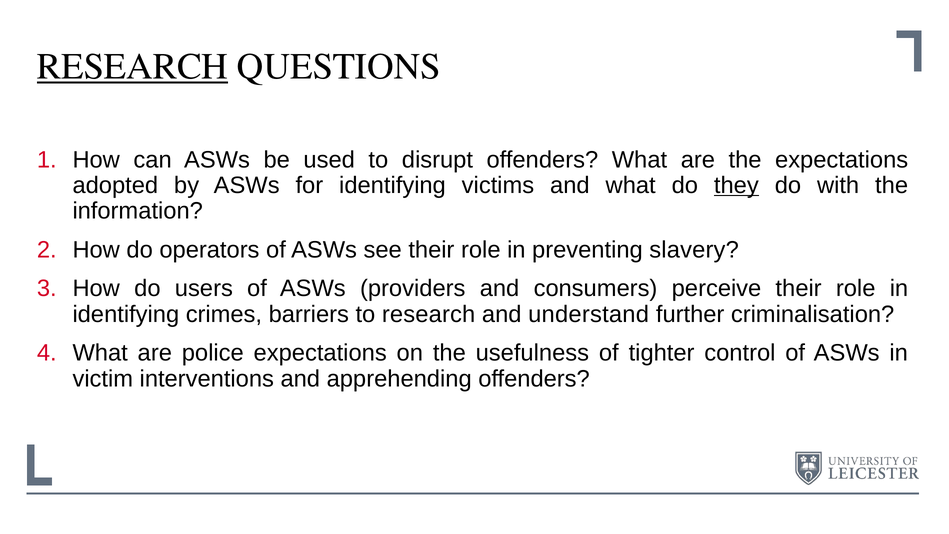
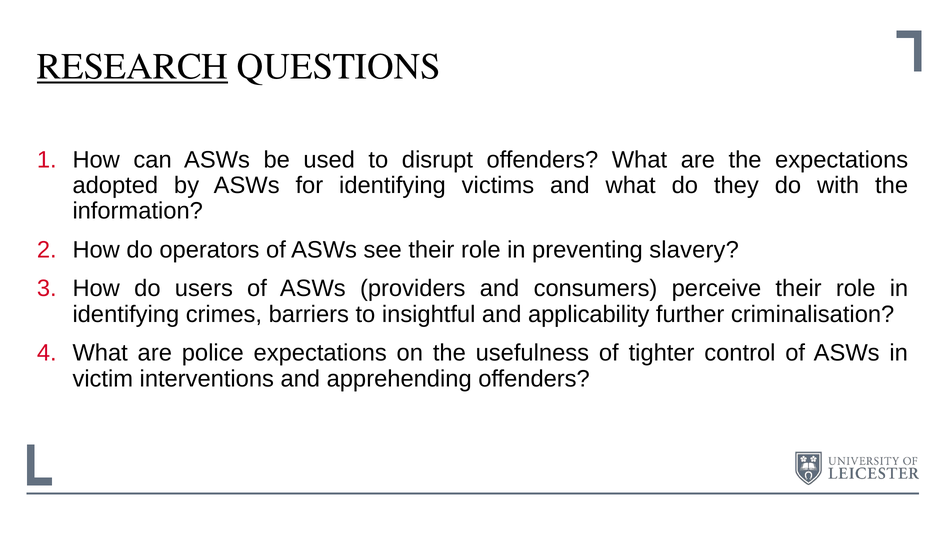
they underline: present -> none (736, 185)
to research: research -> insightful (429, 314)
understand: understand -> applicability (589, 314)
